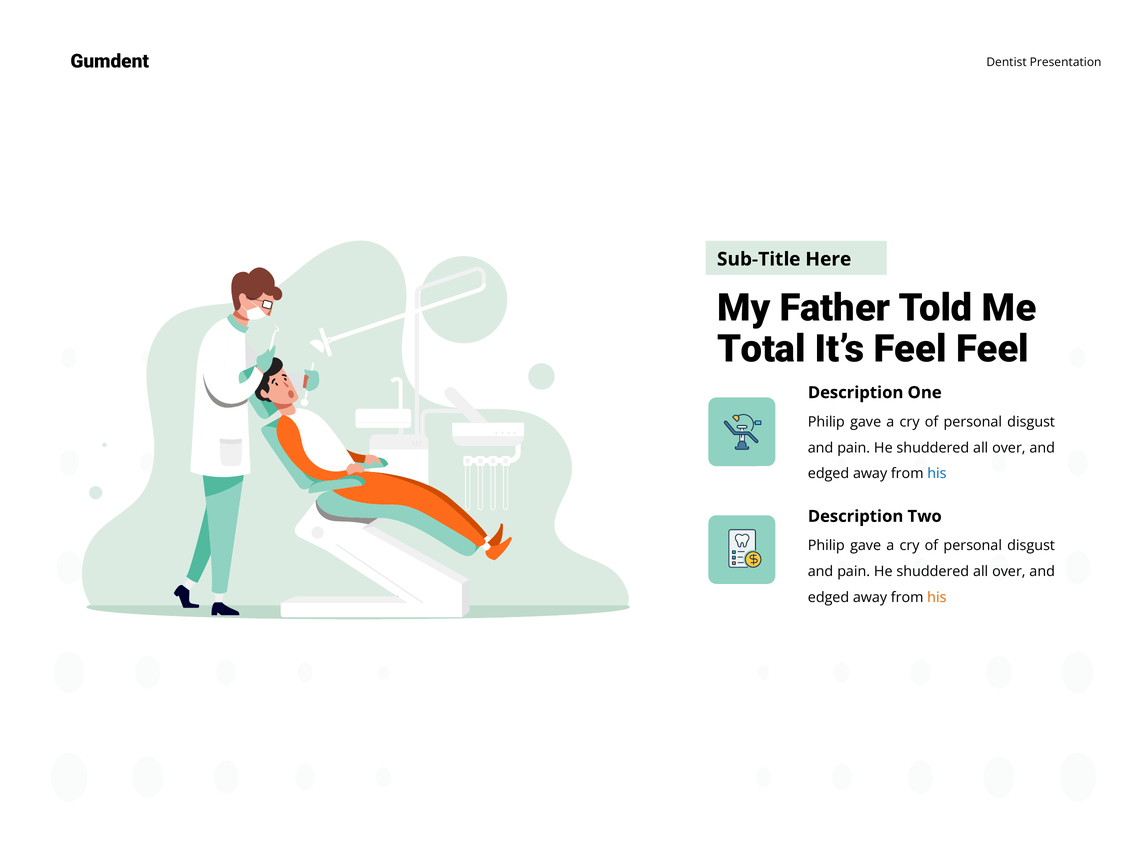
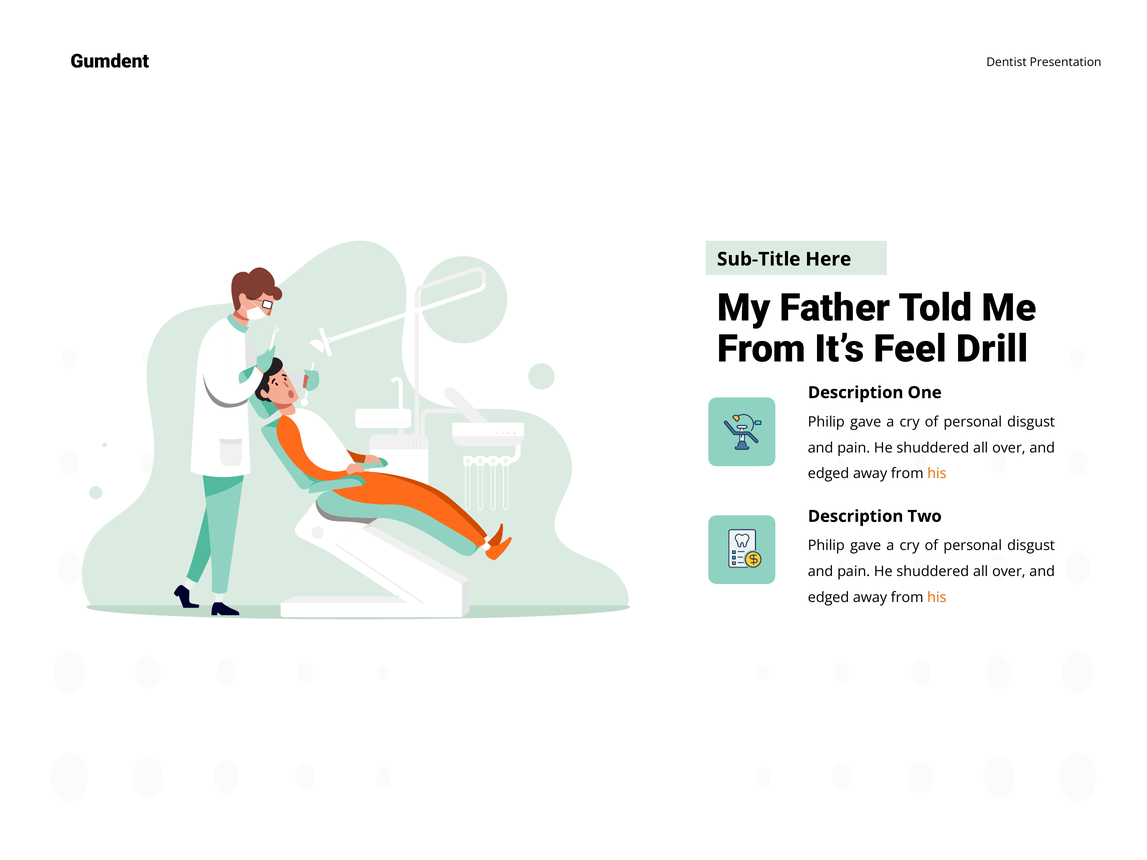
Total: Total -> From (761, 349)
Feel Feel: Feel -> Drill (992, 349)
his colour: blue -> orange (937, 474)
